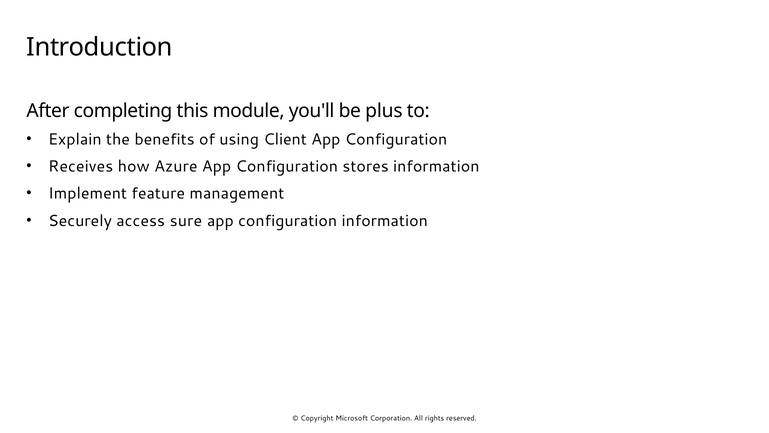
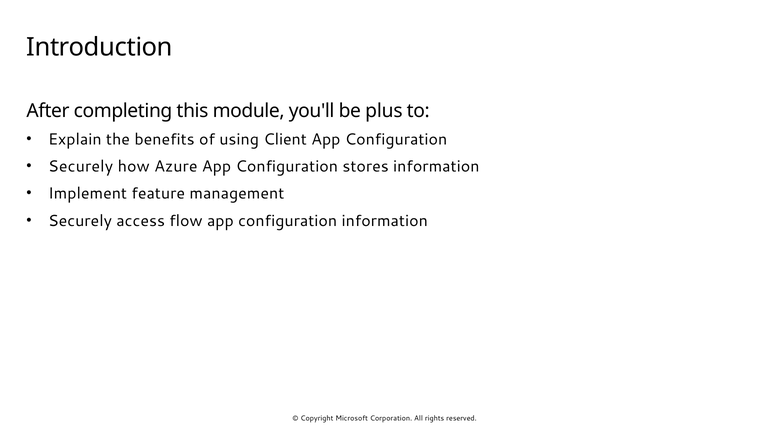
Receives: Receives -> Securely (81, 166)
sure: sure -> flow (186, 221)
